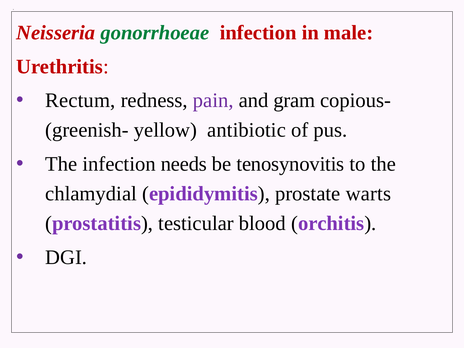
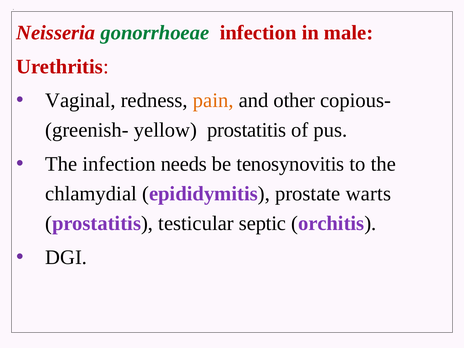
Rectum: Rectum -> Vaginal (80, 100)
pain colour: purple -> orange (213, 100)
gram: gram -> other (294, 100)
yellow antibiotic: antibiotic -> prostatitis (247, 130)
blood: blood -> septic (263, 223)
